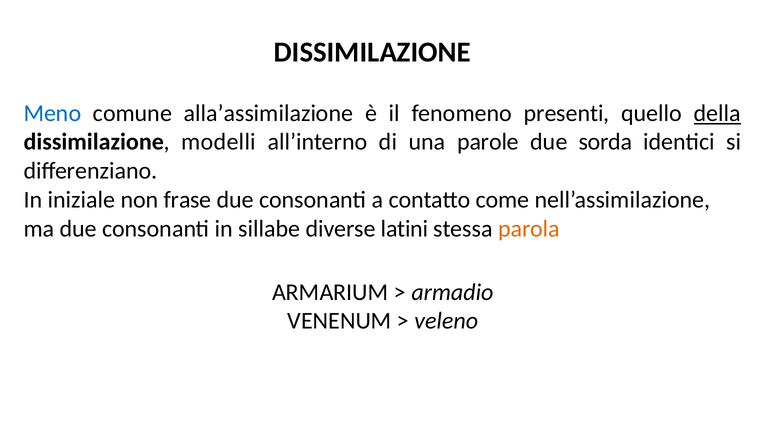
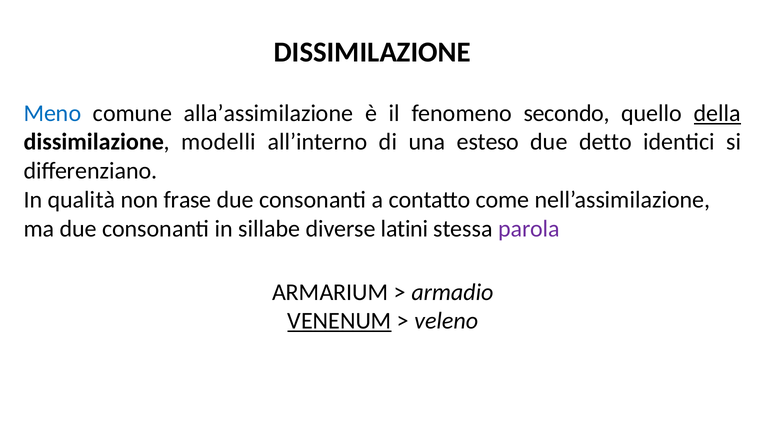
presenti: presenti -> secondo (567, 113)
parole: parole -> esteso (488, 142)
sorda: sorda -> detto (605, 142)
iniziale: iniziale -> qualità (81, 200)
parola colour: orange -> purple (529, 228)
VENENUM underline: none -> present (339, 321)
